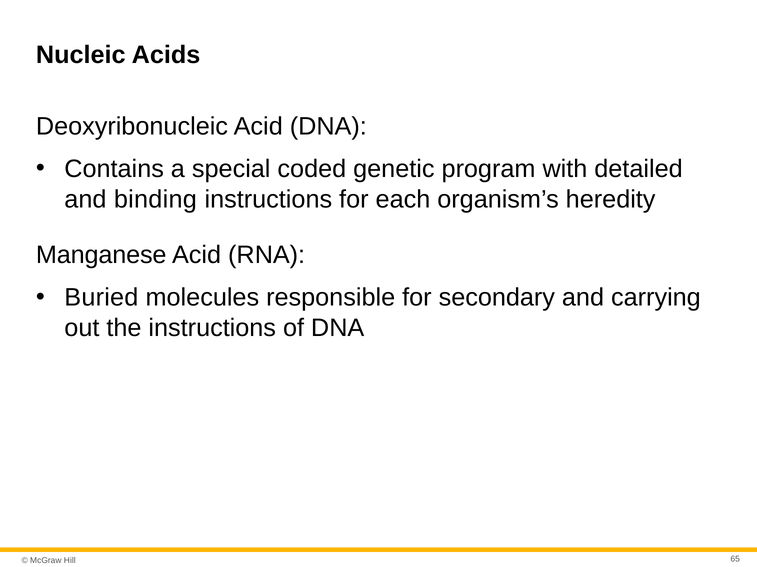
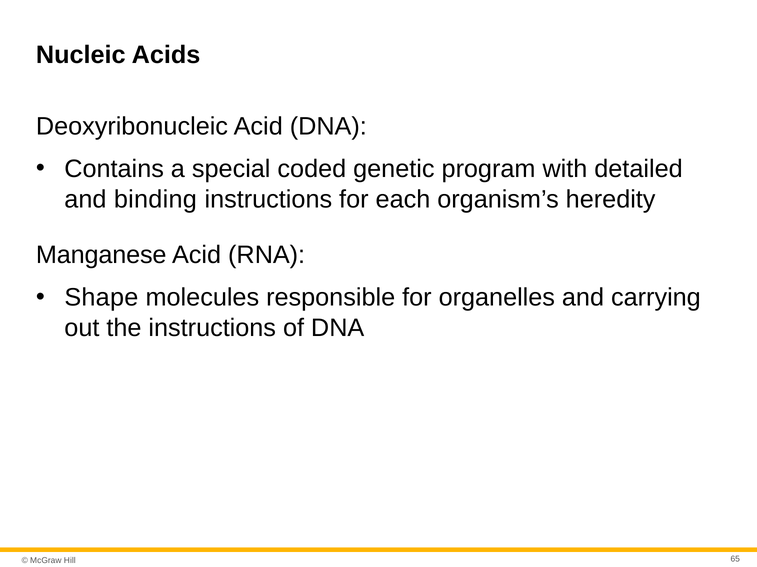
Buried: Buried -> Shape (101, 298)
secondary: secondary -> organelles (497, 298)
